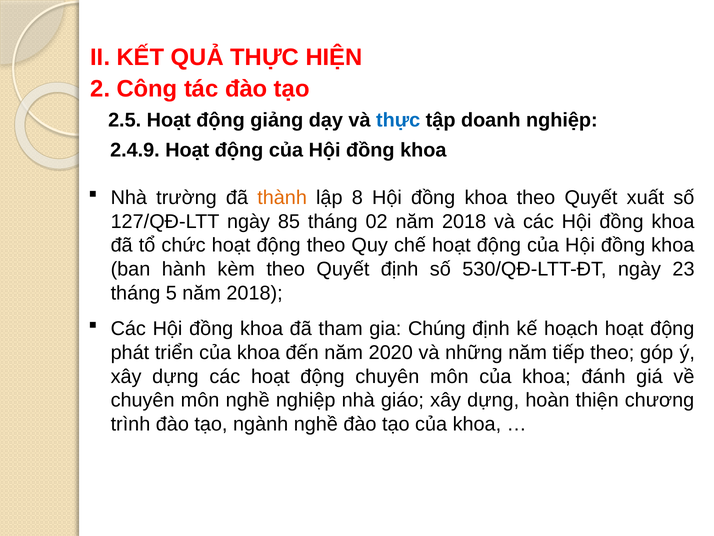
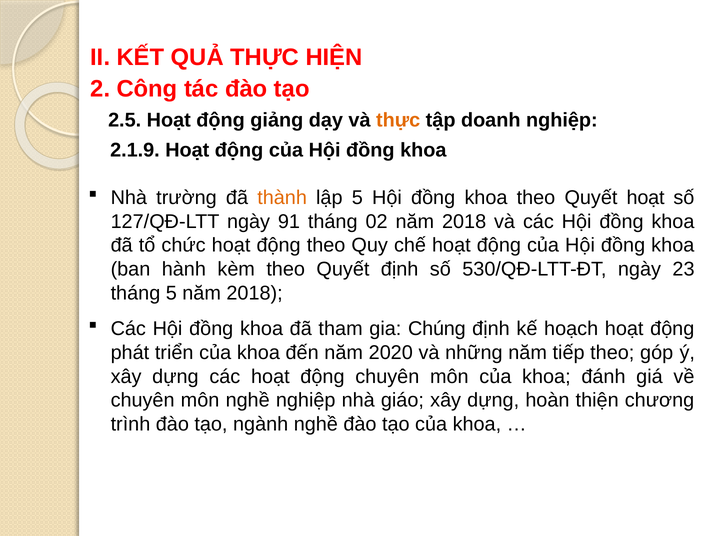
thực colour: blue -> orange (398, 120)
2.4.9: 2.4.9 -> 2.1.9 (135, 150)
lập 8: 8 -> 5 (357, 198)
Quyết xuất: xuất -> hoạt (646, 198)
85: 85 -> 91 (289, 221)
